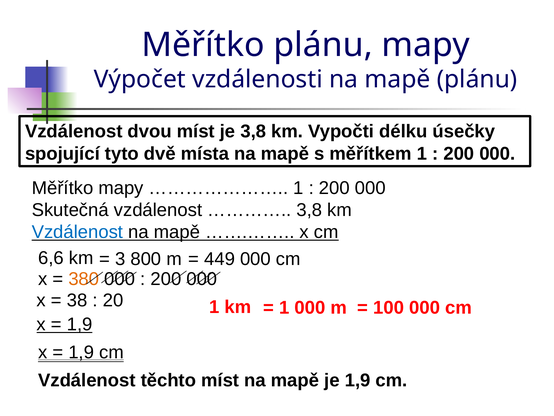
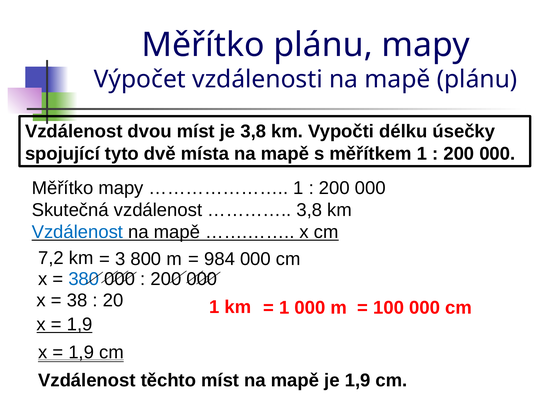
6,6: 6,6 -> 7,2 (51, 258)
449: 449 -> 984 (220, 259)
380 colour: orange -> blue (84, 279)
